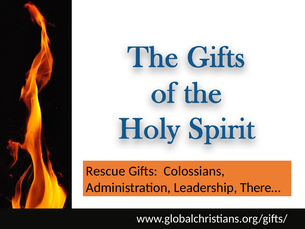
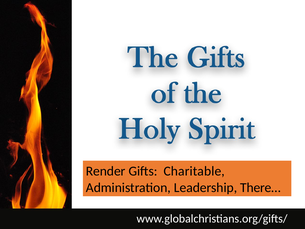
Rescue: Rescue -> Render (106, 171)
Colossians: Colossians -> Charitable (194, 171)
